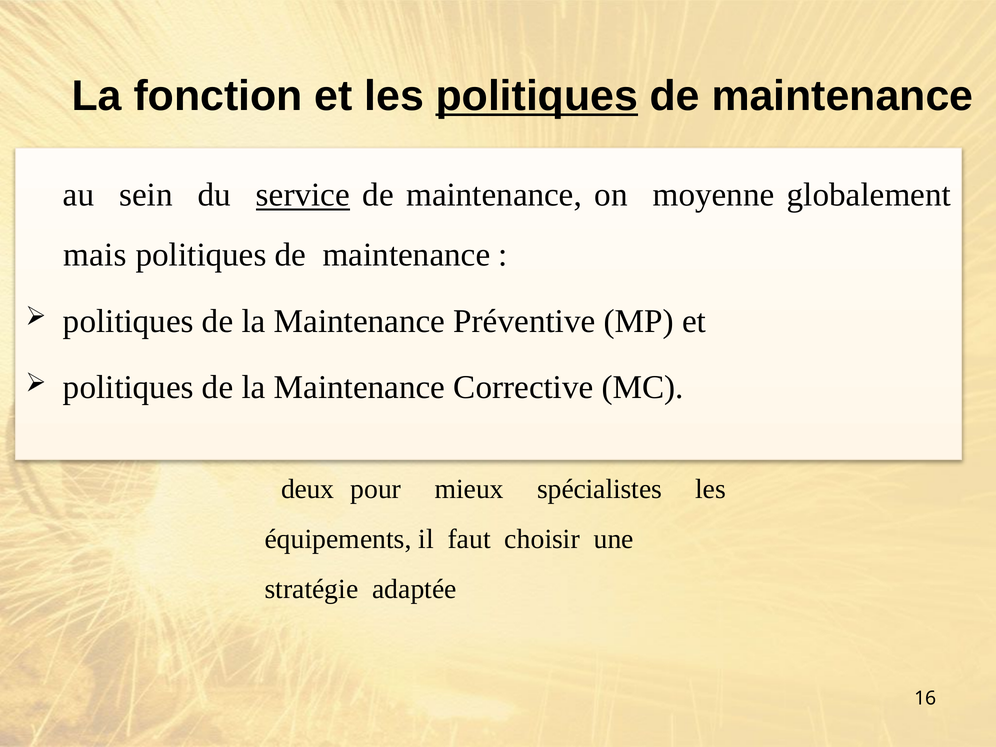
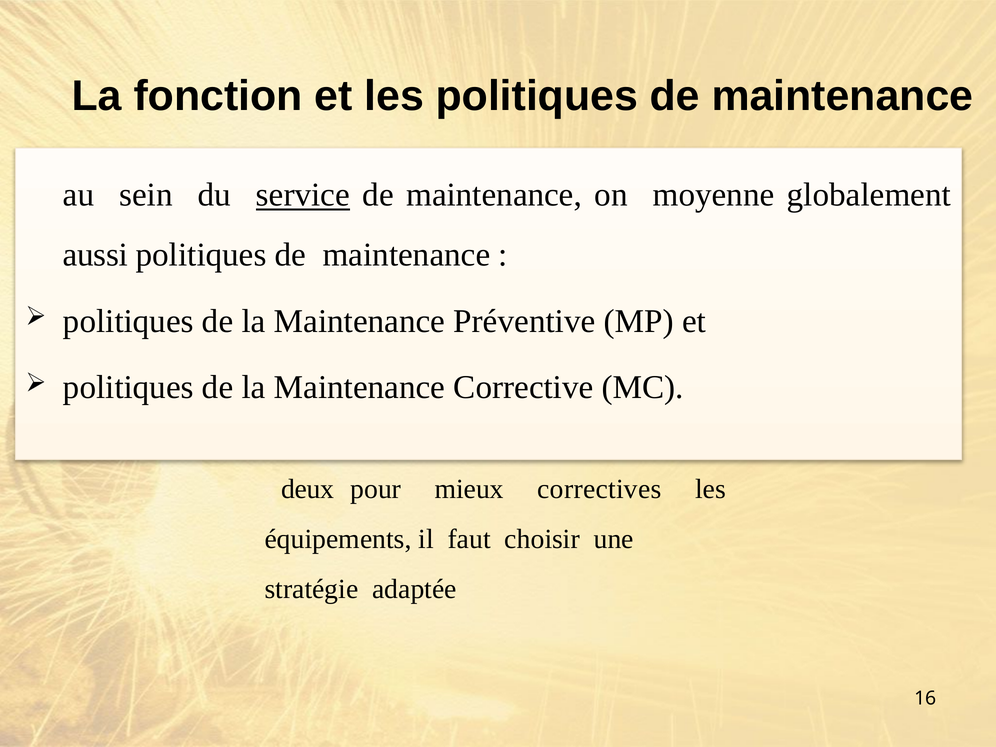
politiques underline: present -> none (537, 96)
mais: mais -> aussi (95, 255)
spécialistes: spécialistes -> correctives (599, 489)
